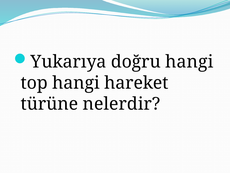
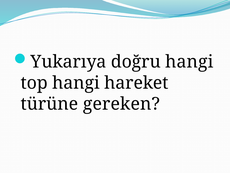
nelerdir: nelerdir -> gereken (121, 104)
